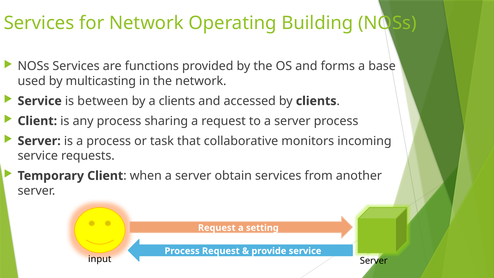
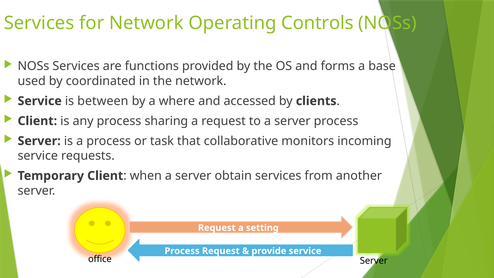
Building: Building -> Controls (317, 23)
multicasting: multicasting -> coordinated (101, 81)
a clients: clients -> where (177, 101)
input: input -> office (100, 259)
